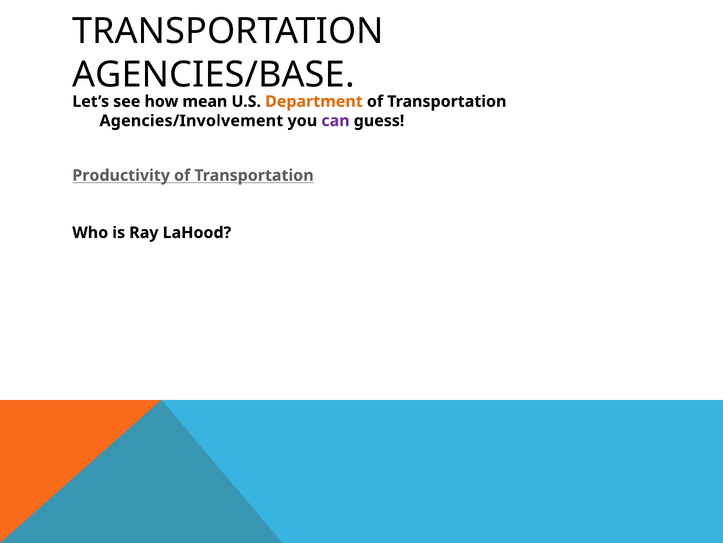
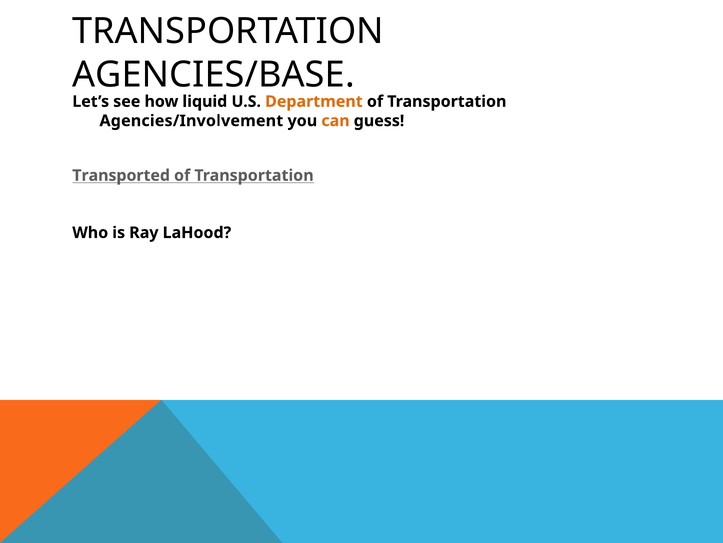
mean: mean -> liquid (205, 101)
can colour: purple -> orange (335, 121)
Productivity: Productivity -> Transported (121, 175)
